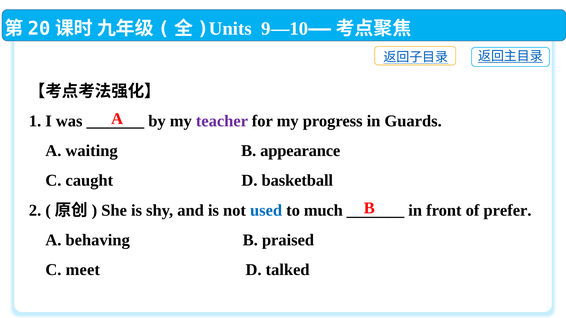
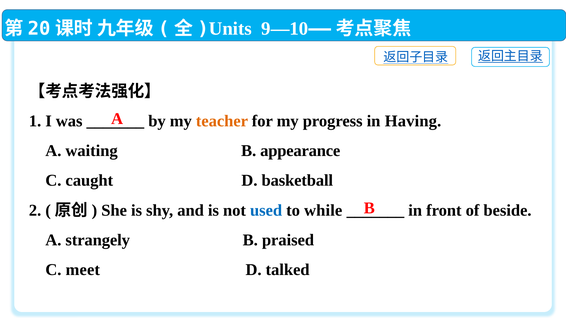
teacher colour: purple -> orange (222, 121)
Guards: Guards -> Having (413, 121)
much: much -> while (323, 210)
prefer: prefer -> beside (508, 210)
behaving: behaving -> strangely (98, 240)
